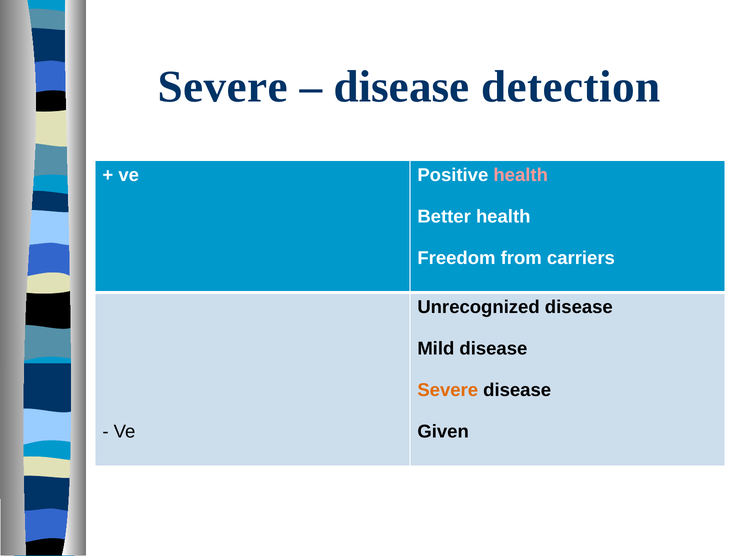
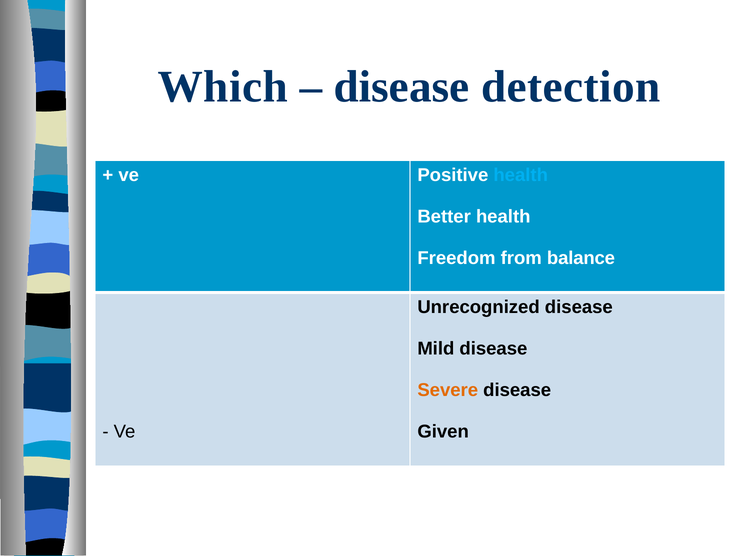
Severe: Severe -> Which (223, 87)
health colour: pink -> light blue (521, 175)
carriers: carriers -> balance (581, 258)
